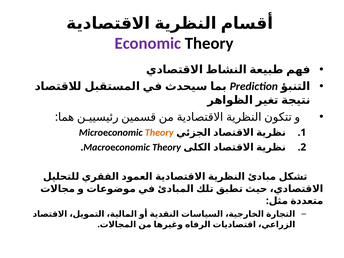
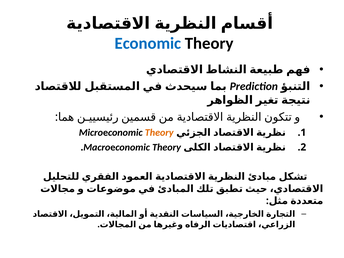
Economic colour: purple -> blue (148, 43)
